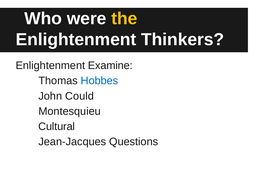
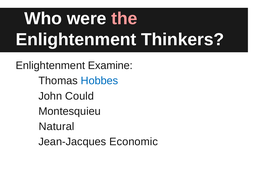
the colour: yellow -> pink (124, 19)
Cultural: Cultural -> Natural (57, 126)
Questions: Questions -> Economic (134, 142)
